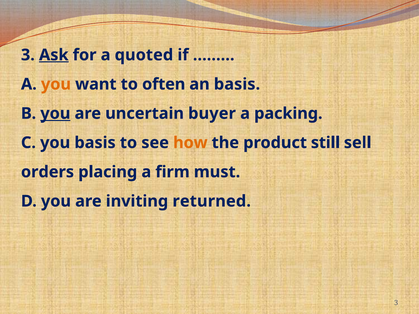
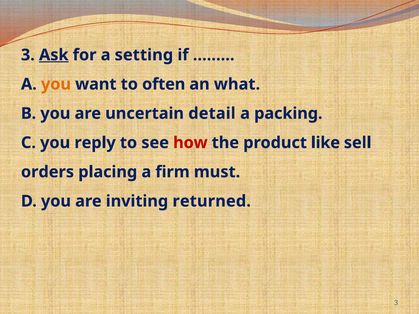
quoted: quoted -> setting (144, 55)
an basis: basis -> what (237, 84)
you underline: present -> none (55, 114)
buyer: buyer -> detail (212, 114)
you basis: basis -> reply (95, 143)
how colour: orange -> red (190, 143)
still: still -> like (325, 143)
